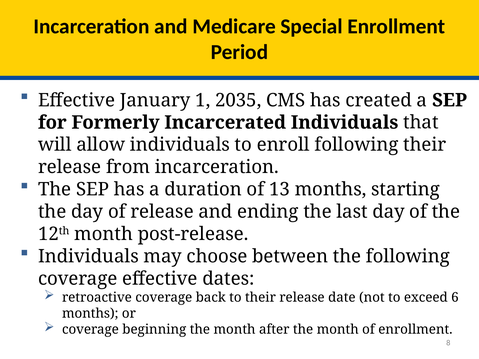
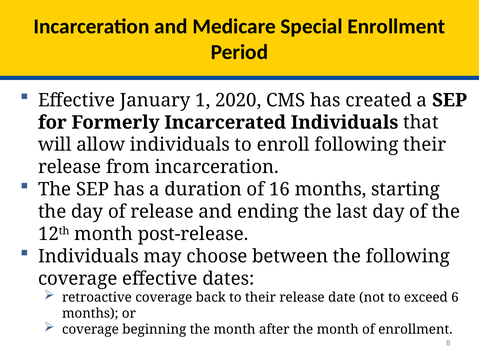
2035: 2035 -> 2020 (238, 100)
13: 13 -> 16 (279, 190)
